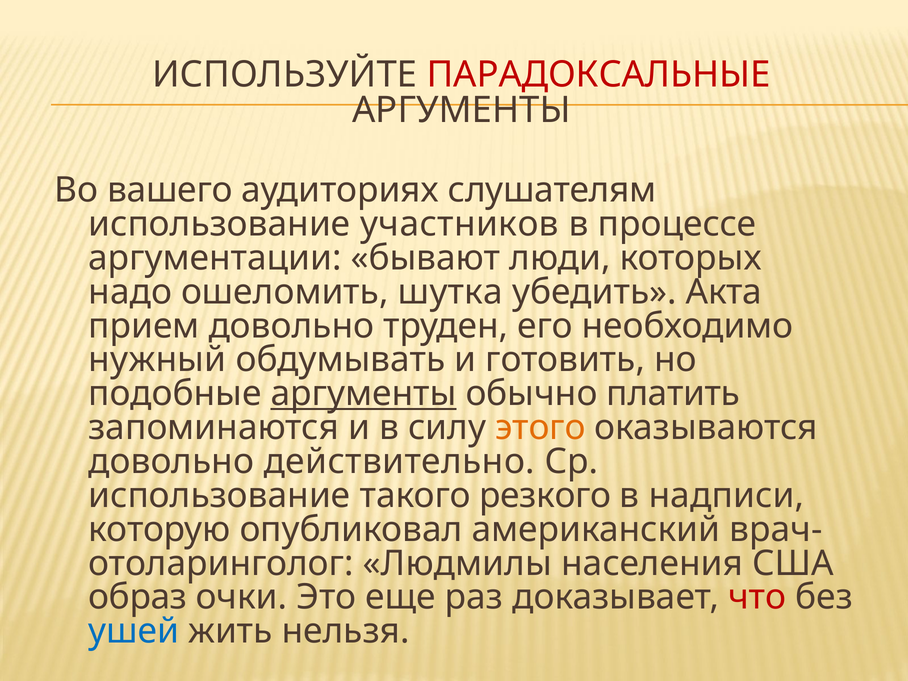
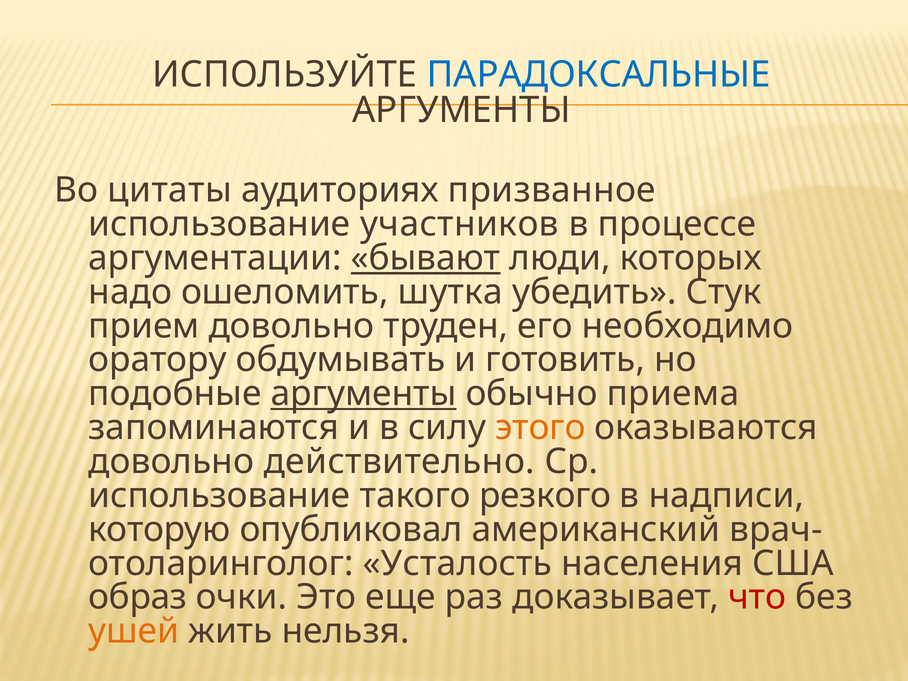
ПАРАДОКСАЛЬНЫЕ colour: red -> blue (599, 75)
вашего: вашего -> цитаты (170, 190)
слушателям: слушателям -> призванное (552, 190)
бывают underline: none -> present (426, 258)
Акта: Акта -> Стук (724, 292)
нужный: нужный -> оратору (158, 360)
платить: платить -> приема (673, 394)
Людмилы: Людмилы -> Усталость (457, 563)
ушей colour: blue -> orange (134, 631)
